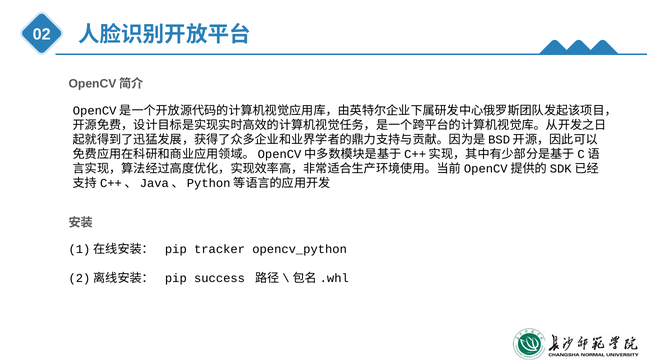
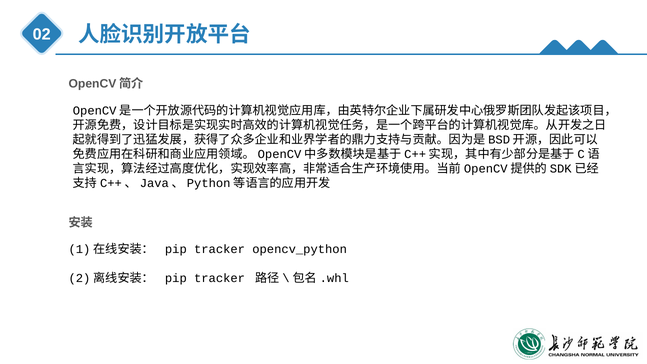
success: success -> tracker (220, 278)
